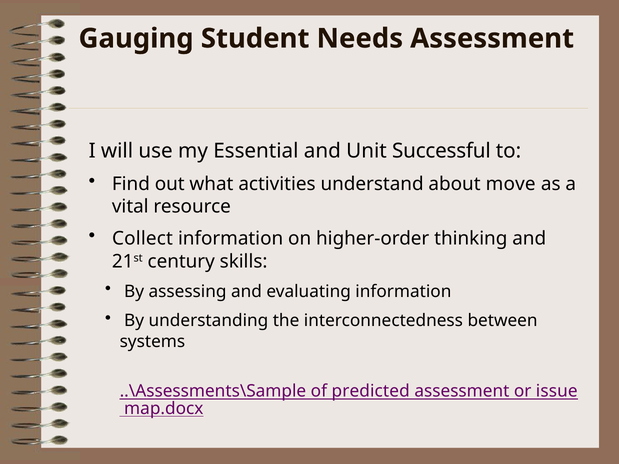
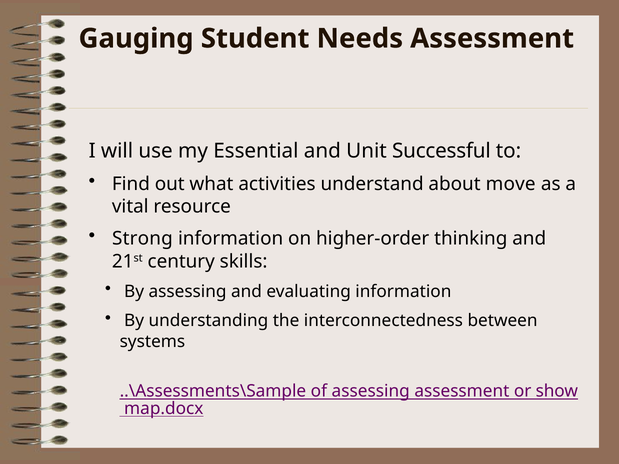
Collect: Collect -> Strong (142, 239)
of predicted: predicted -> assessing (371, 391)
issue: issue -> show (557, 391)
